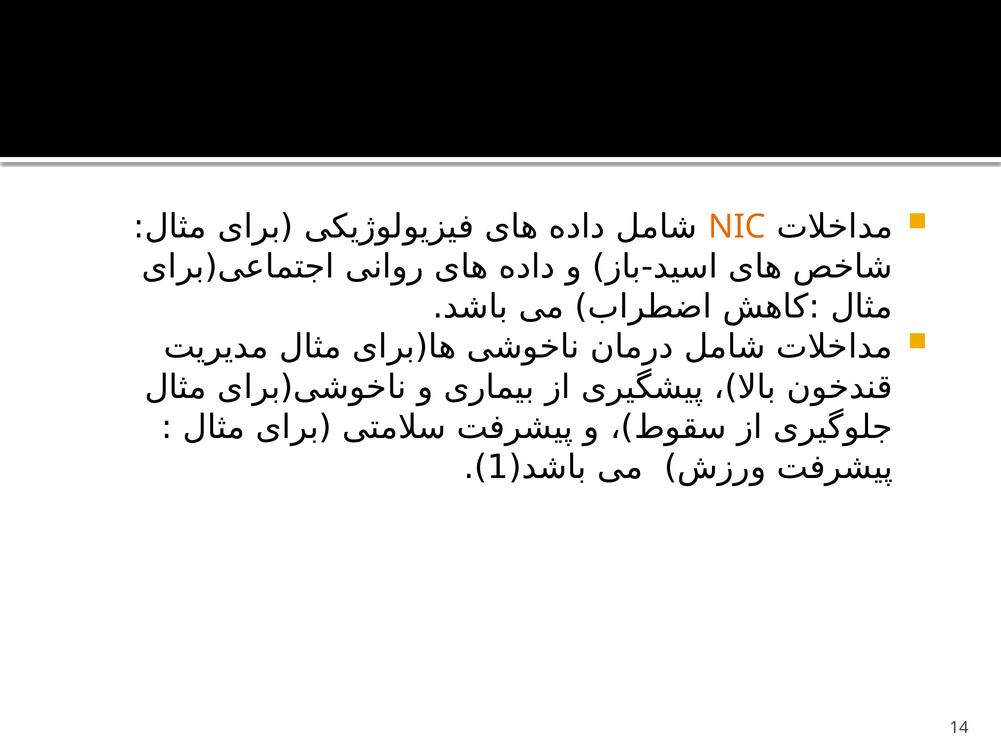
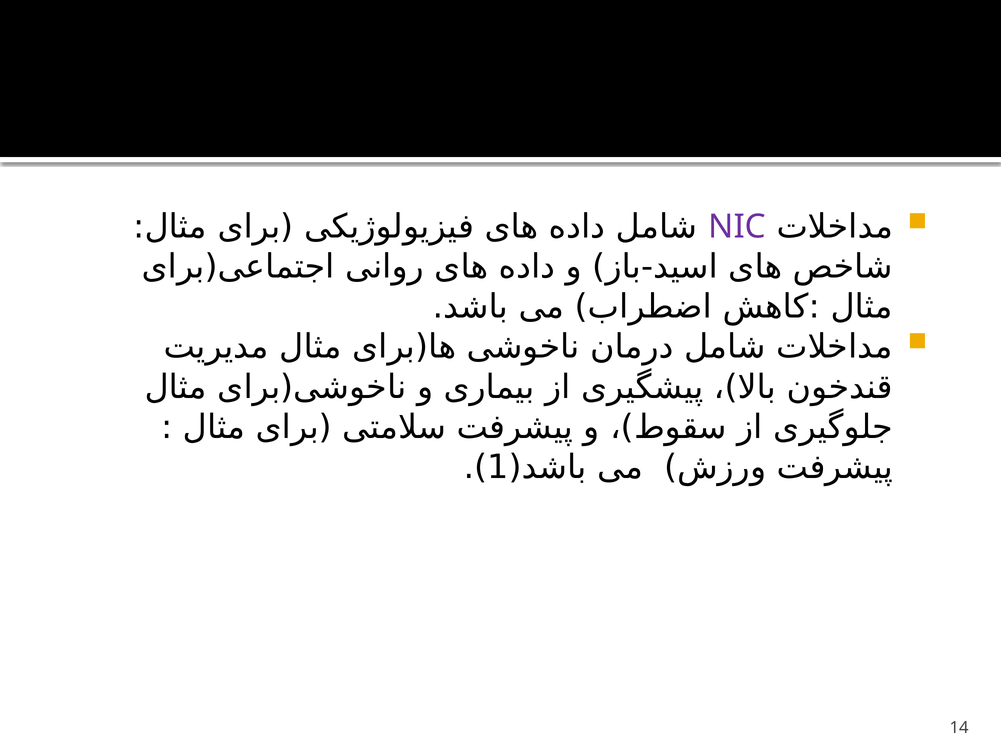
NIC colour: orange -> purple (737, 227)
